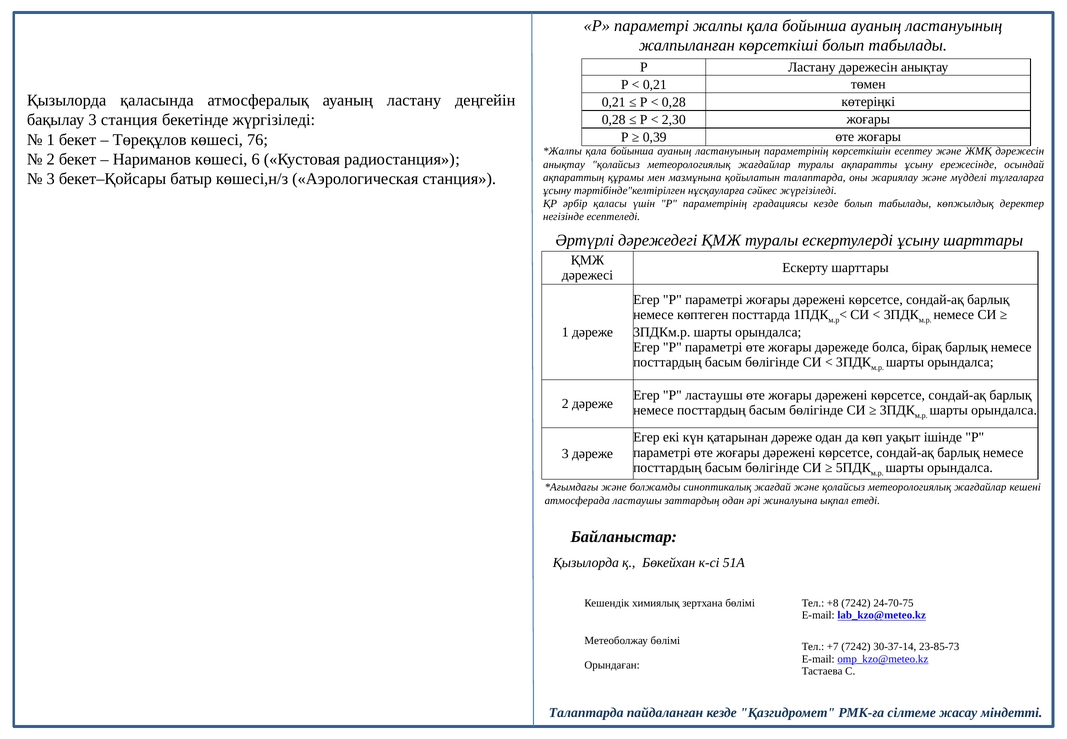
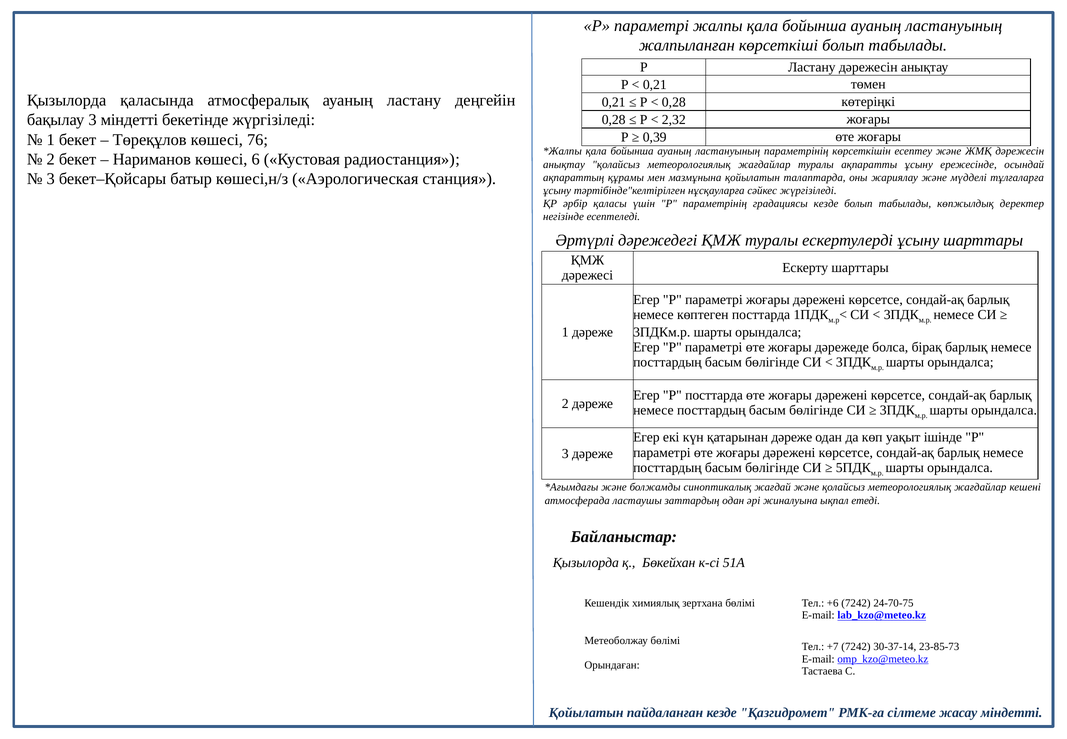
3 станция: станция -> міндетті (129, 120)
2,30: 2,30 -> 2,32 (674, 120)
Р ластаушы: ластаушы -> посттарда (714, 395)
+8: +8 -> +6 (833, 603)
Талаптарда: Талаптарда -> Қойылатын (586, 713)
